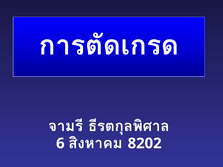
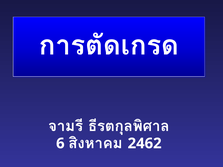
8202: 8202 -> 2462 (145, 144)
